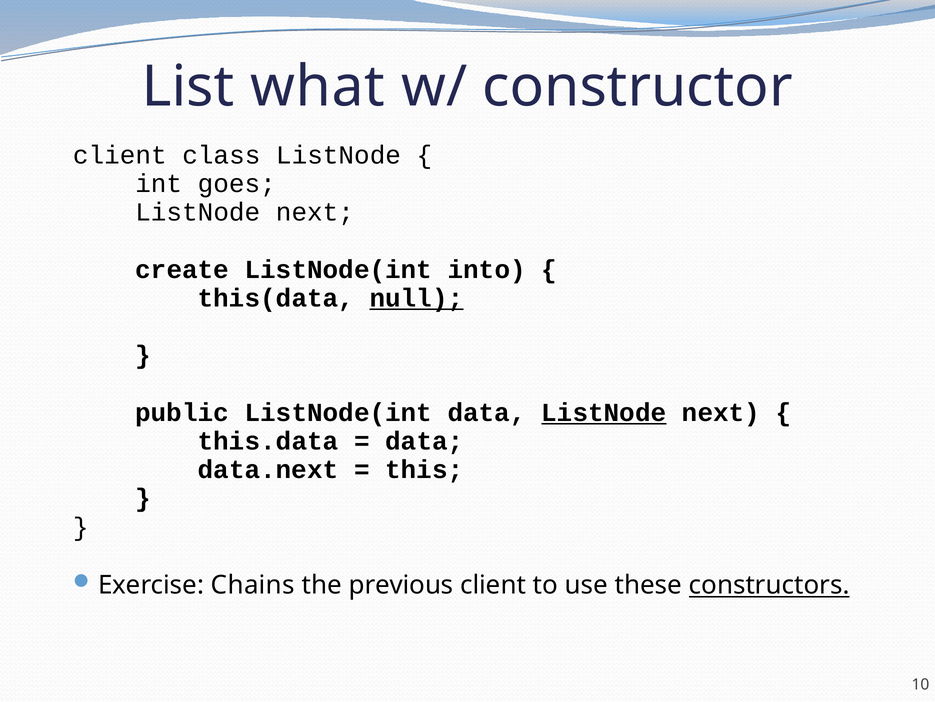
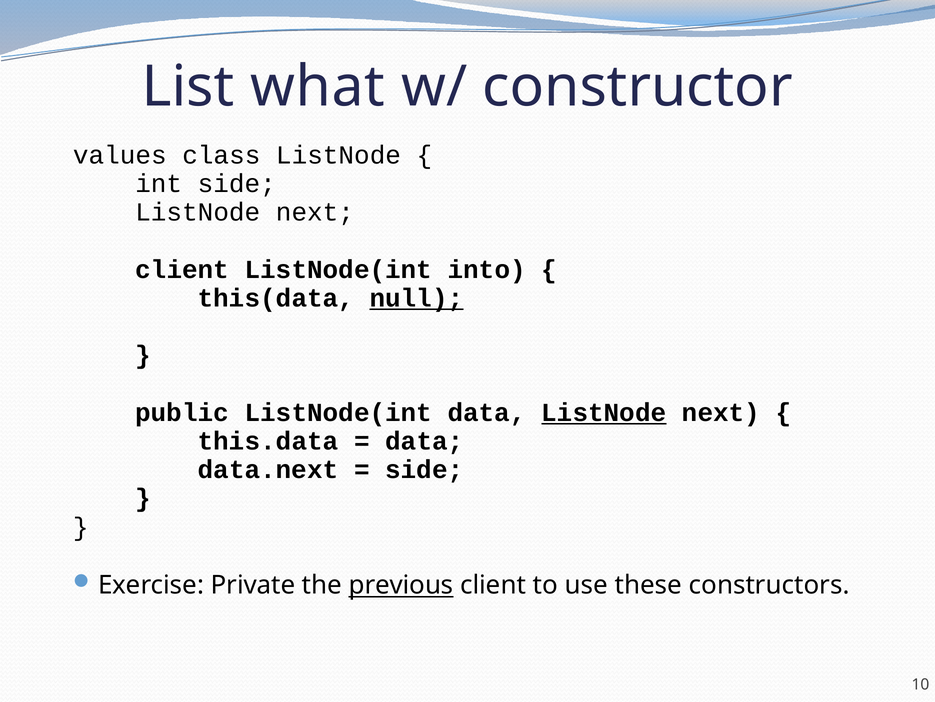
client: client -> values (120, 155)
int goes: goes -> side (237, 184)
create: create -> client (182, 269)
this: this -> side (424, 469)
Chains: Chains -> Private (253, 585)
previous underline: none -> present (401, 585)
constructors underline: present -> none (769, 585)
